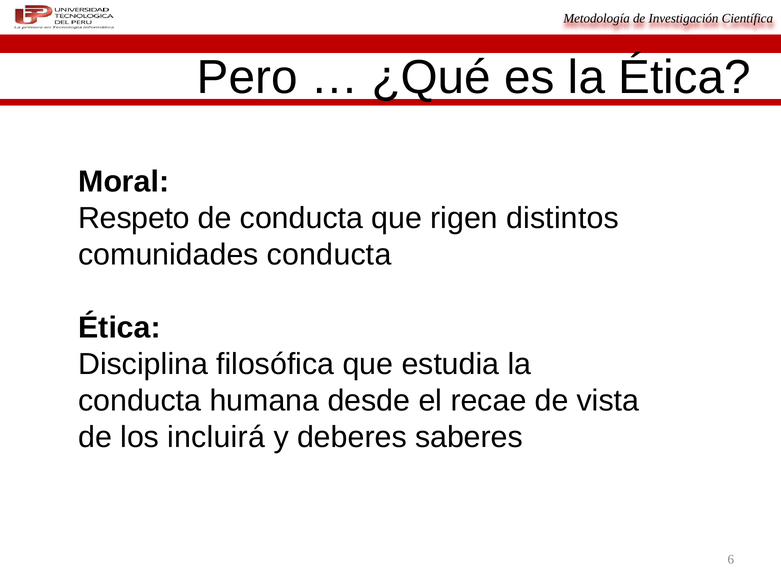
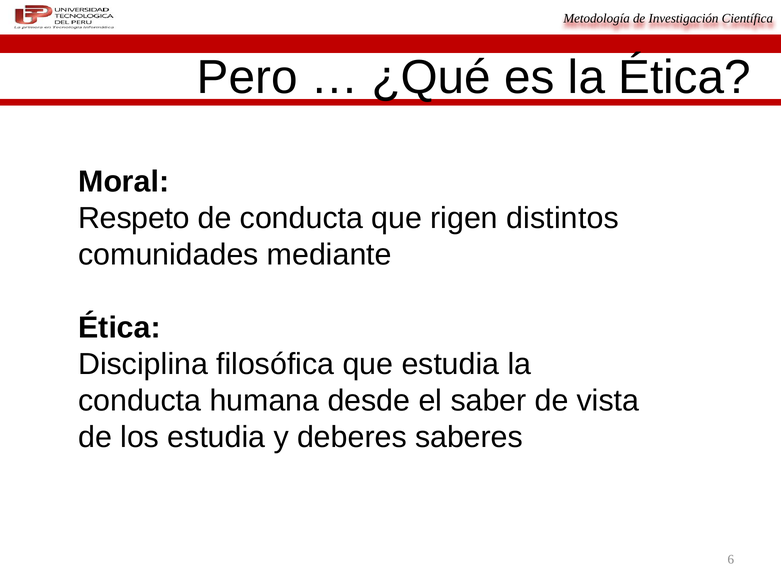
comunidades conducta: conducta -> mediante (329, 255)
recae: recae -> saber (488, 401)
los incluirá: incluirá -> estudia (216, 437)
